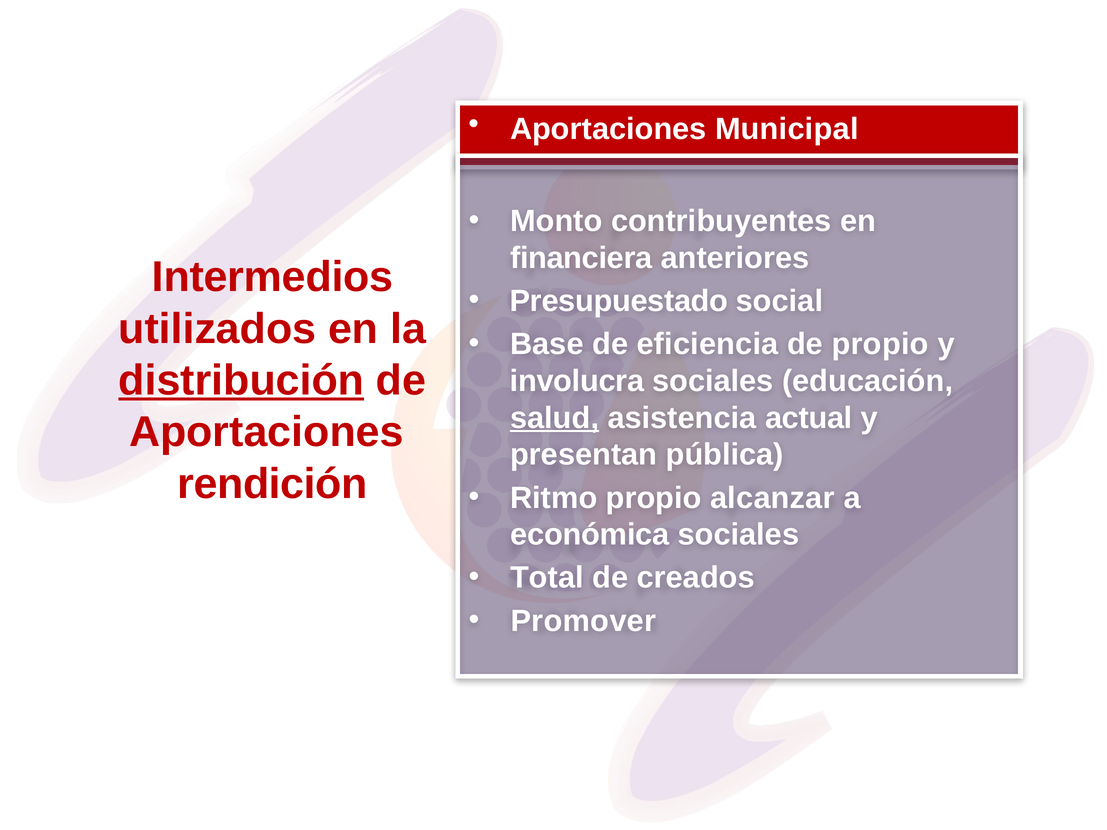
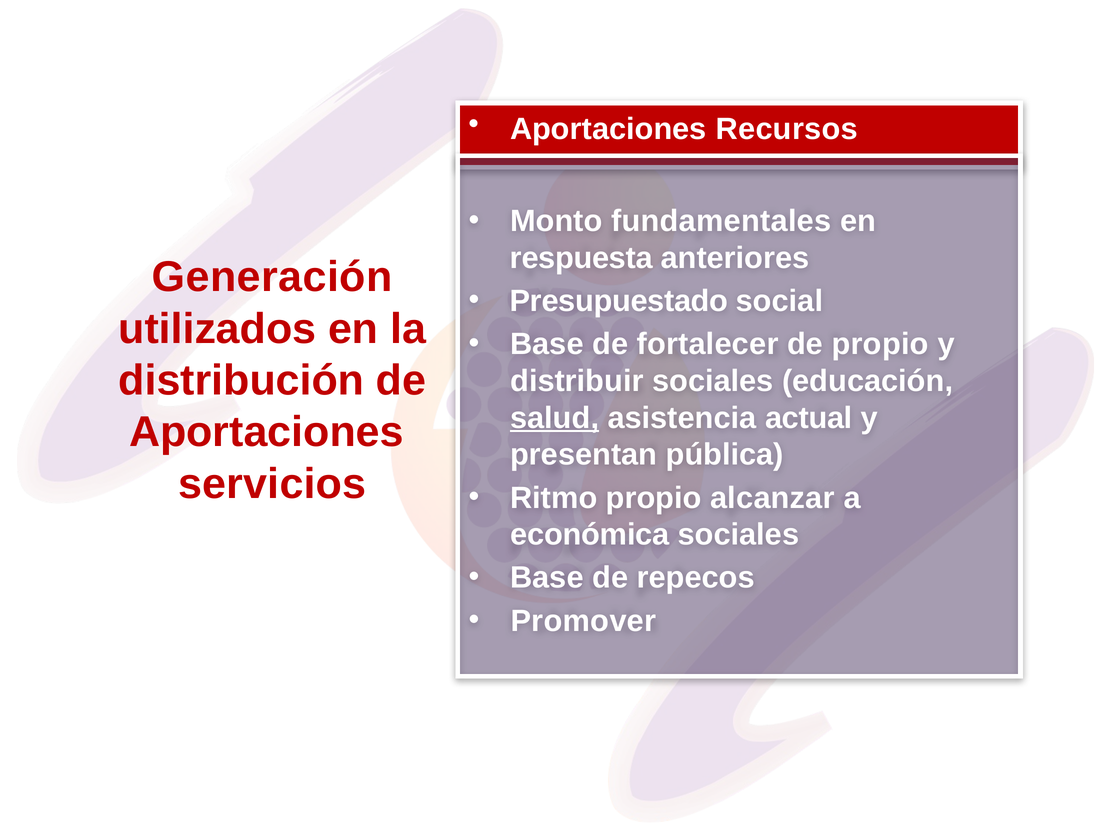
Municipal: Municipal -> Recursos (787, 129)
contribuyentes: contribuyentes -> fundamentales (721, 221)
financiera: financiera -> respuesta (581, 258)
Intermedios: Intermedios -> Generación (272, 277)
eficiencia: eficiencia -> fortalecer (708, 344)
distribución underline: present -> none (241, 381)
involucra: involucra -> distribuir (577, 381)
rendición: rendición -> servicios (272, 484)
Total: Total -> Base (547, 578)
creados: creados -> repecos (696, 578)
